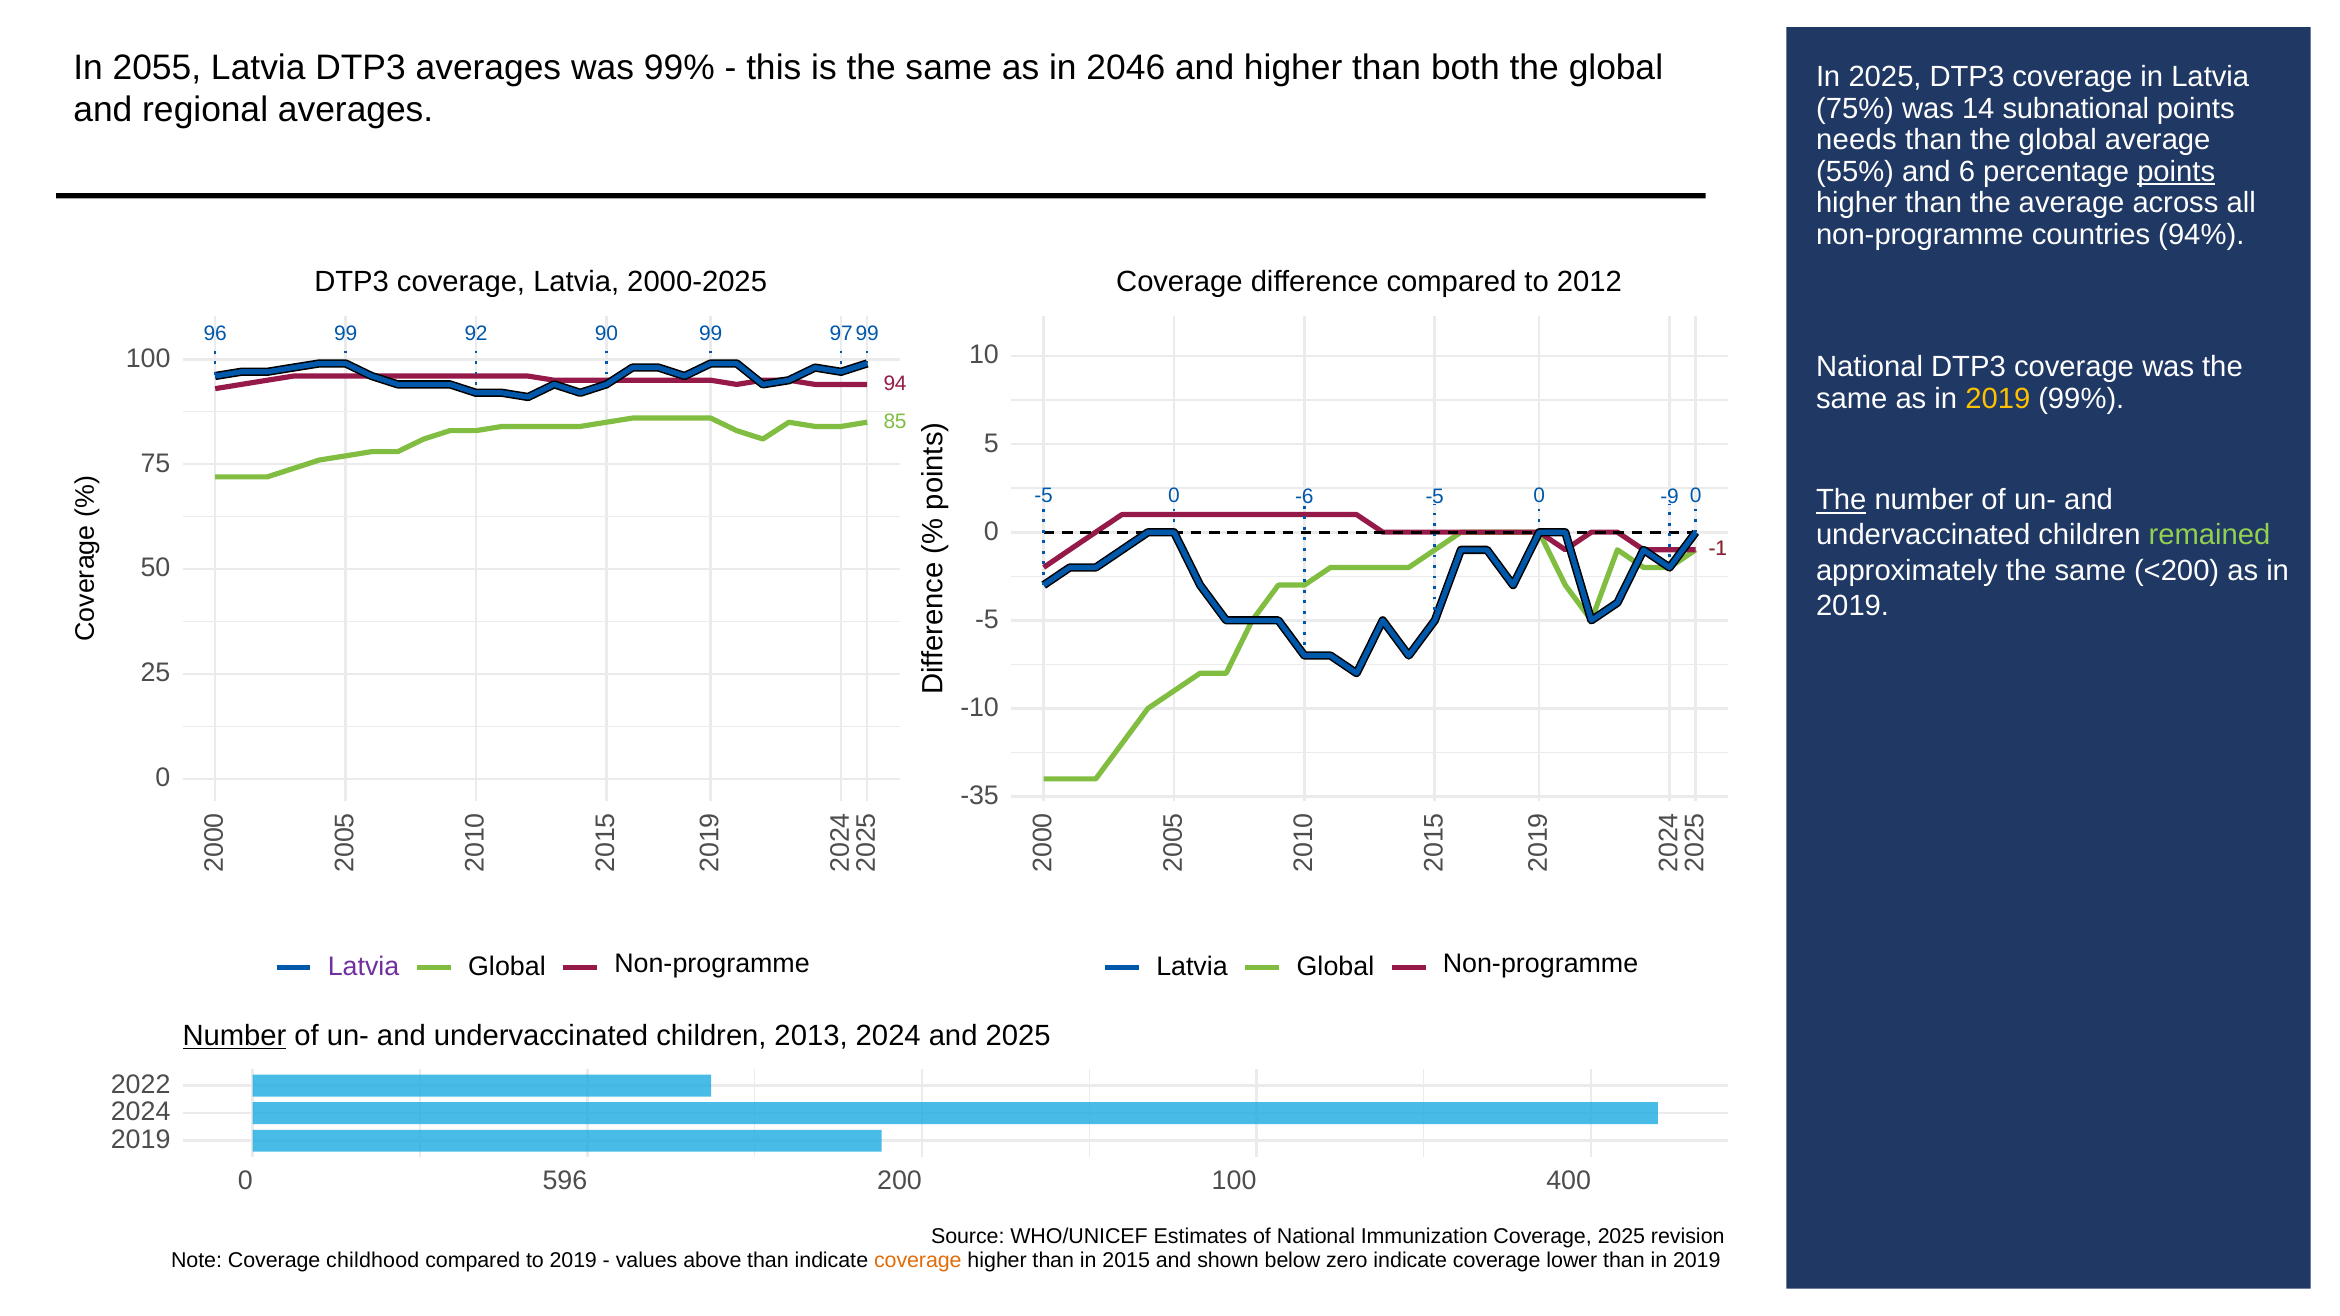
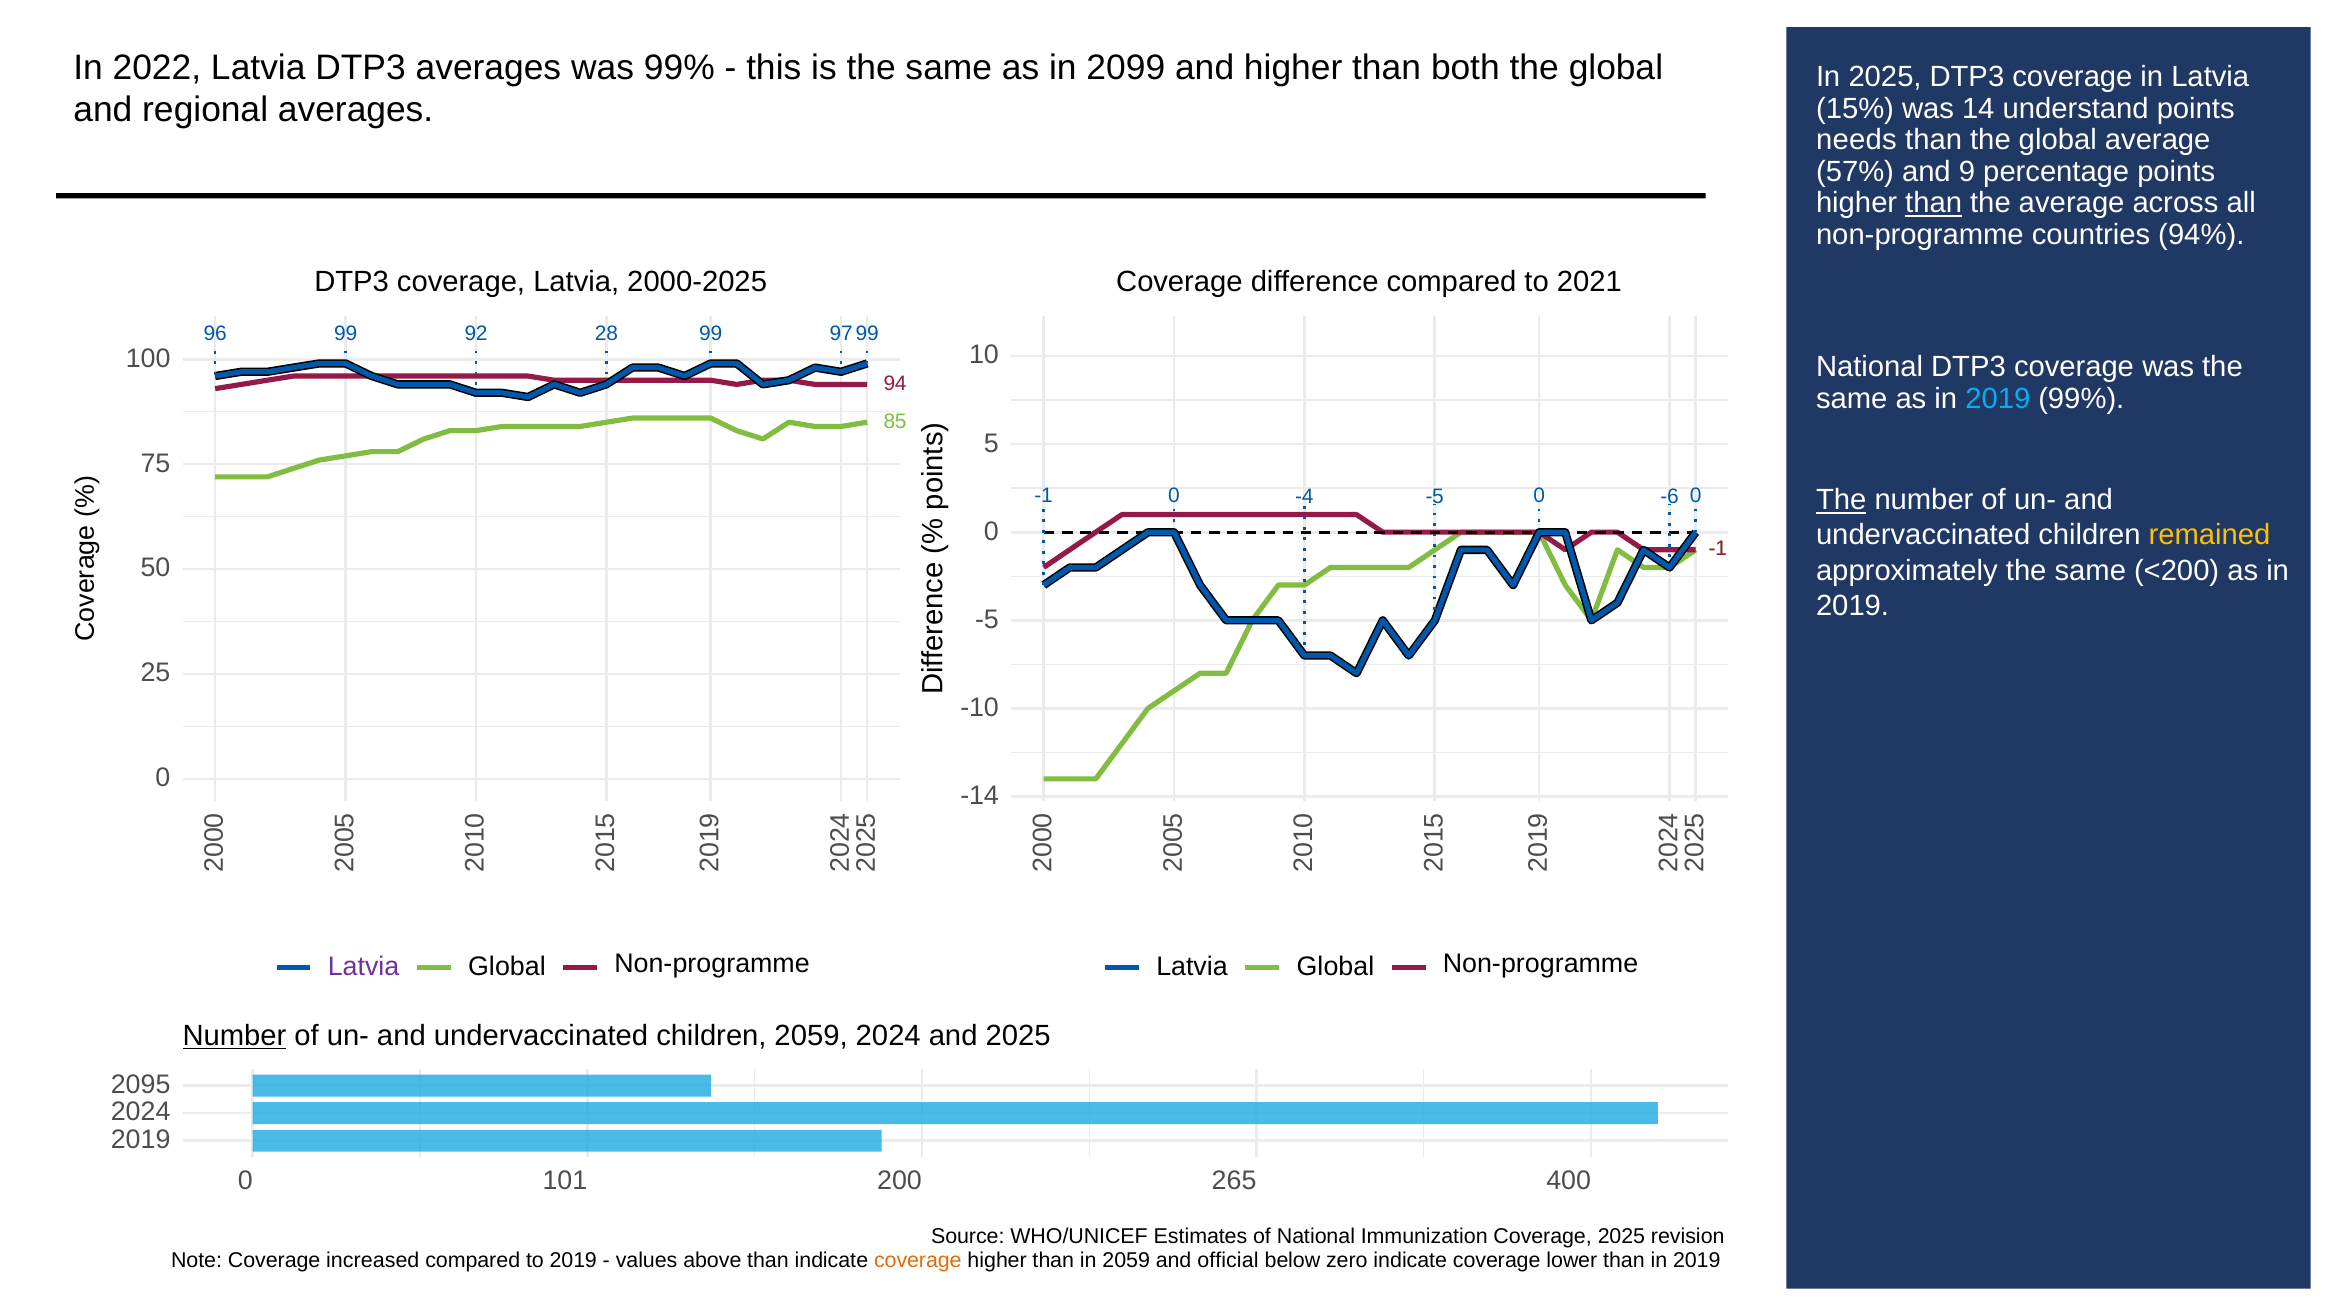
2055: 2055 -> 2022 (157, 67)
2046: 2046 -> 2099 (1126, 67)
75%: 75% -> 15% (1855, 109)
subnational: subnational -> understand (2076, 109)
55%: 55% -> 57% (1855, 172)
and 6: 6 -> 9 (1967, 172)
points underline: present -> none (2176, 172)
than underline: none -> present (1934, 203)
2012: 2012 -> 2021 (1589, 282)
90: 90 -> 28 (606, 333)
2019 colour: yellow -> light blue (1998, 399)
-5: -5 -> -1 (1044, 496)
-6: -6 -> -4 (1304, 497)
-9: -9 -> -6 (1669, 496)
remained colour: light green -> yellow (2209, 535)
-35: -35 -> -14 (980, 796)
children 2013: 2013 -> 2059 (811, 1036)
2022: 2022 -> 2095 (141, 1085)
596: 596 -> 101 (565, 1181)
200 100: 100 -> 265 (1234, 1181)
childhood: childhood -> increased (373, 1260)
in 2015: 2015 -> 2059 (1126, 1260)
shown: shown -> official (1228, 1260)
